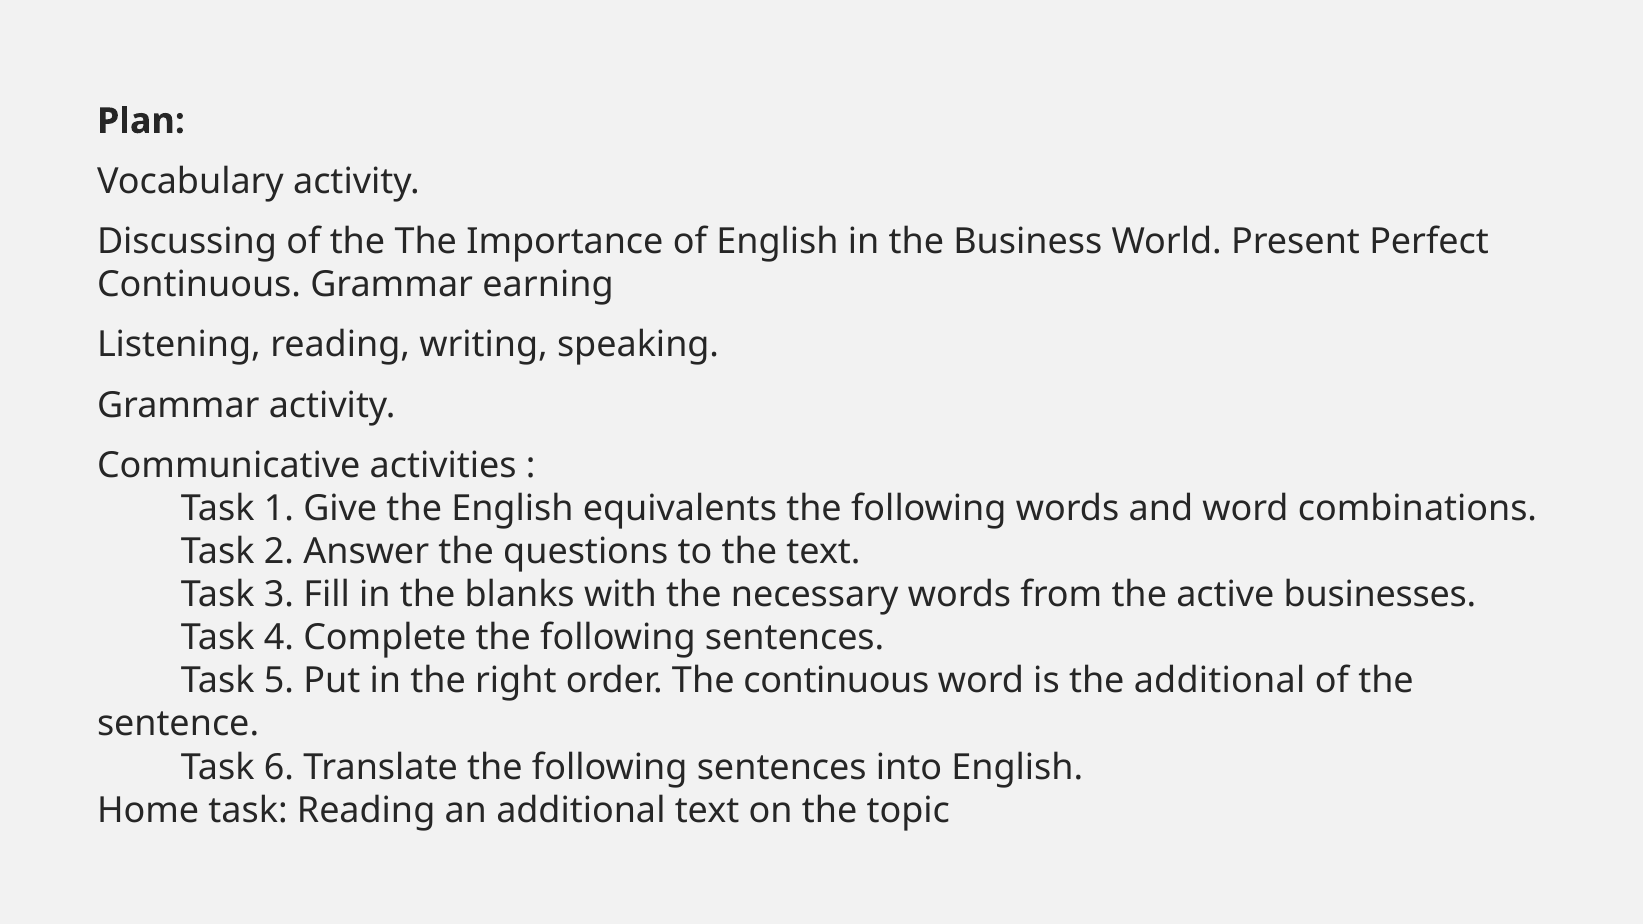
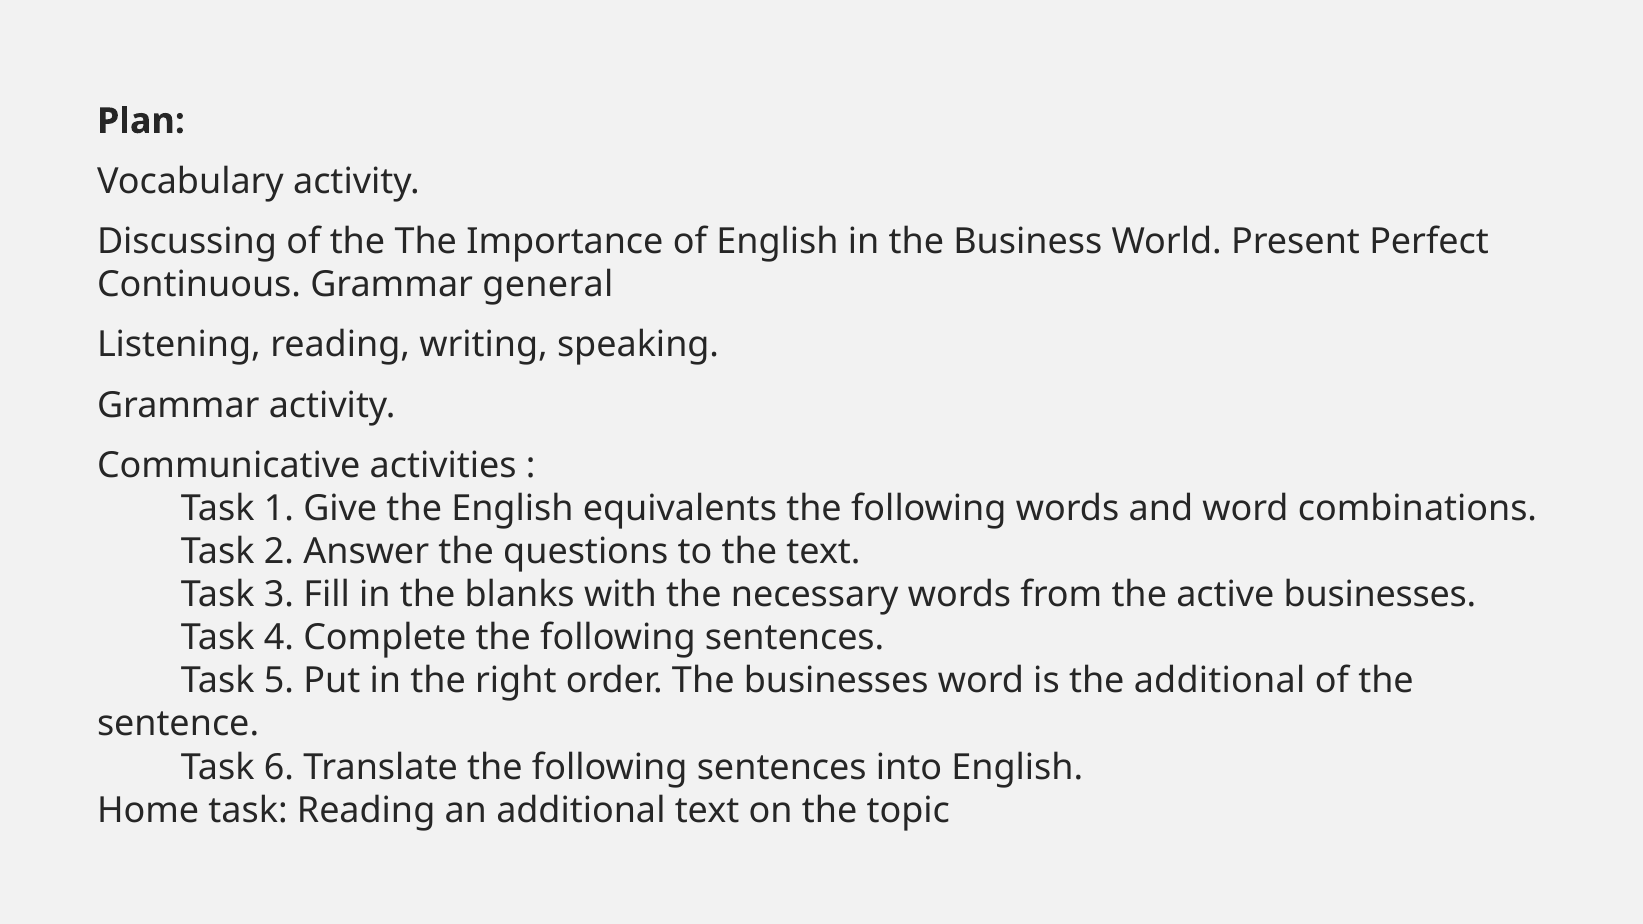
earning: earning -> general (548, 285)
The continuous: continuous -> businesses (836, 681)
